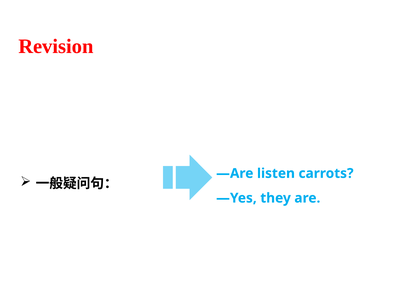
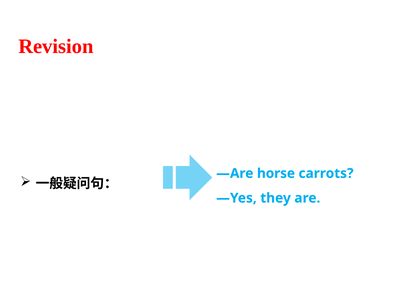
listen: listen -> horse (276, 173)
